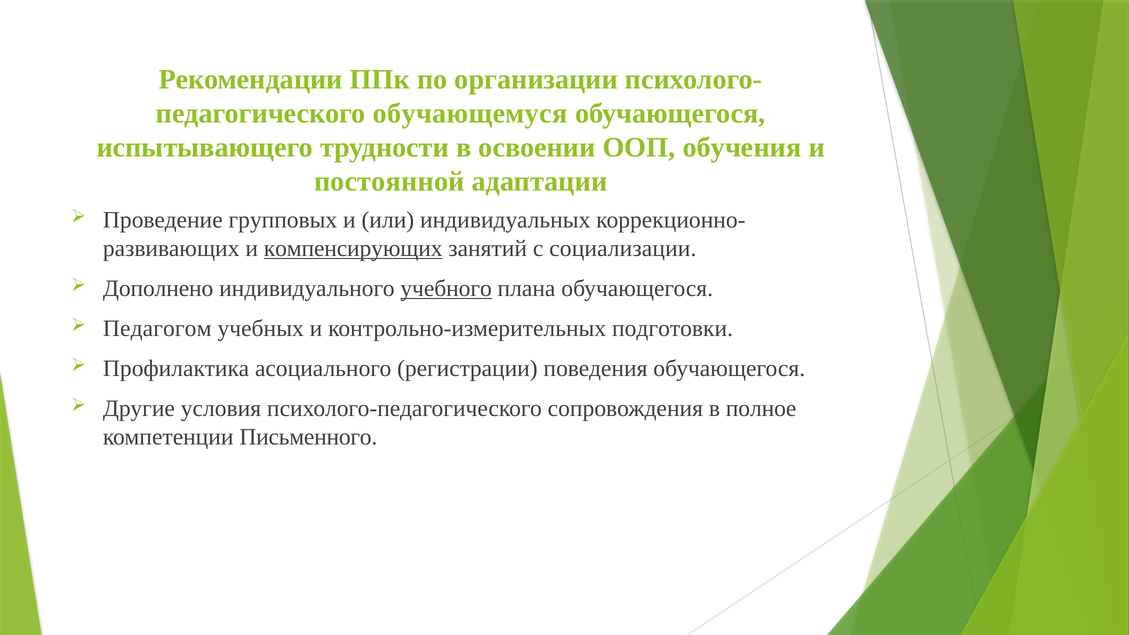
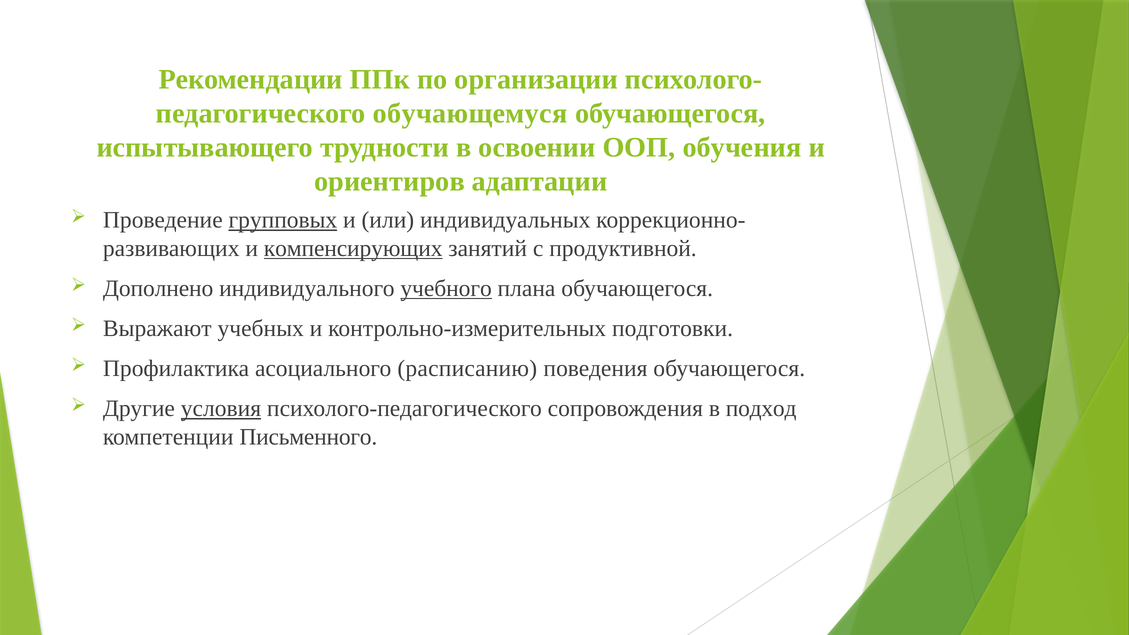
постоянной: постоянной -> ориентиров (389, 181)
групповых underline: none -> present (283, 220)
социализации: социализации -> продуктивной (623, 248)
Педагогом: Педагогом -> Выражают (157, 328)
регистрации: регистрации -> расписанию (467, 368)
условия underline: none -> present (221, 409)
полное: полное -> подход (761, 409)
